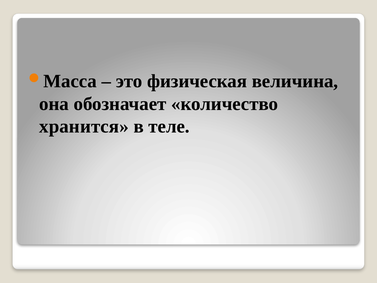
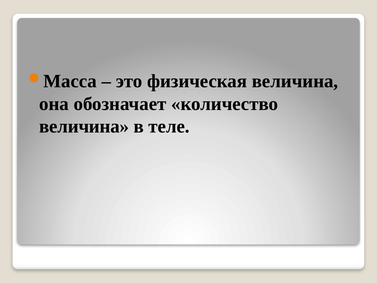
хранится: хранится -> величина (84, 126)
